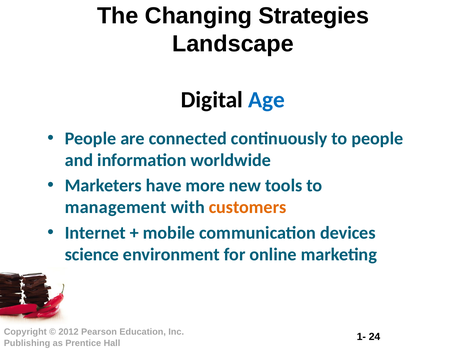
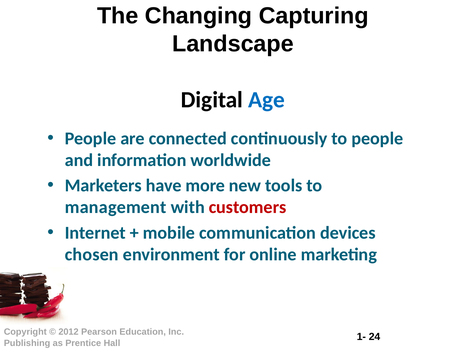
Strategies: Strategies -> Capturing (314, 16)
customers colour: orange -> red (248, 208)
science: science -> chosen (92, 255)
